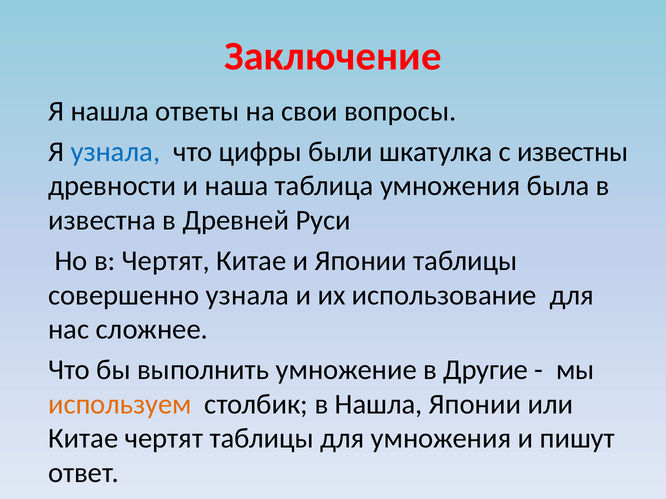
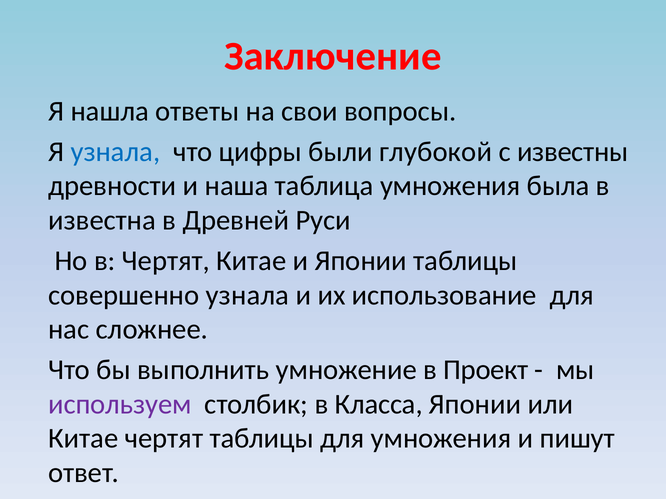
шкатулка: шкатулка -> глубокой (436, 152)
Другие: Другие -> Проект (486, 370)
используем colour: orange -> purple (120, 405)
в Нашла: Нашла -> Класса (379, 405)
